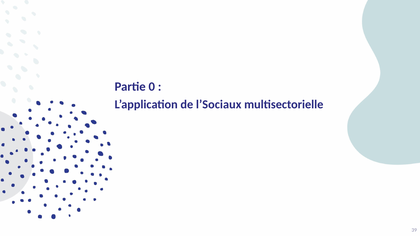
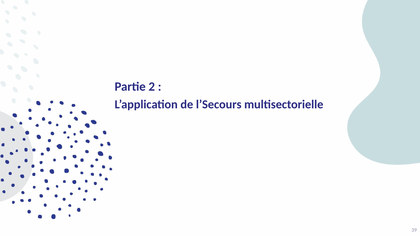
0: 0 -> 2 (152, 87)
l’Sociaux: l’Sociaux -> l’Secours (219, 105)
